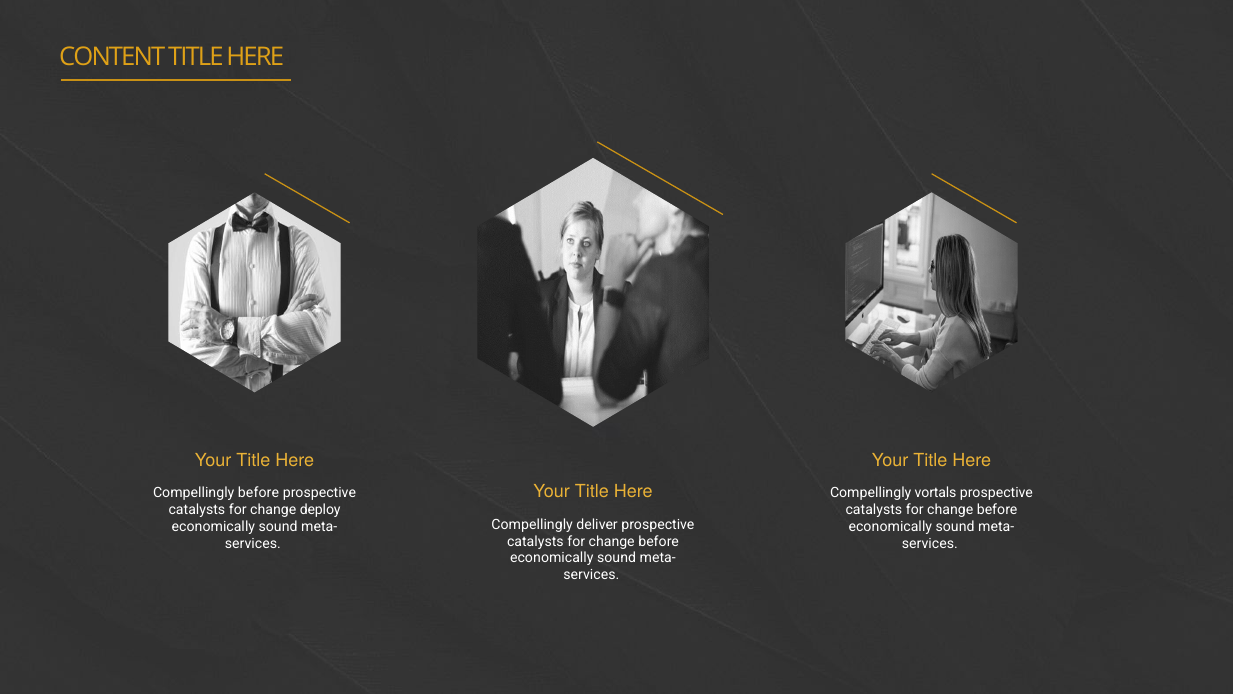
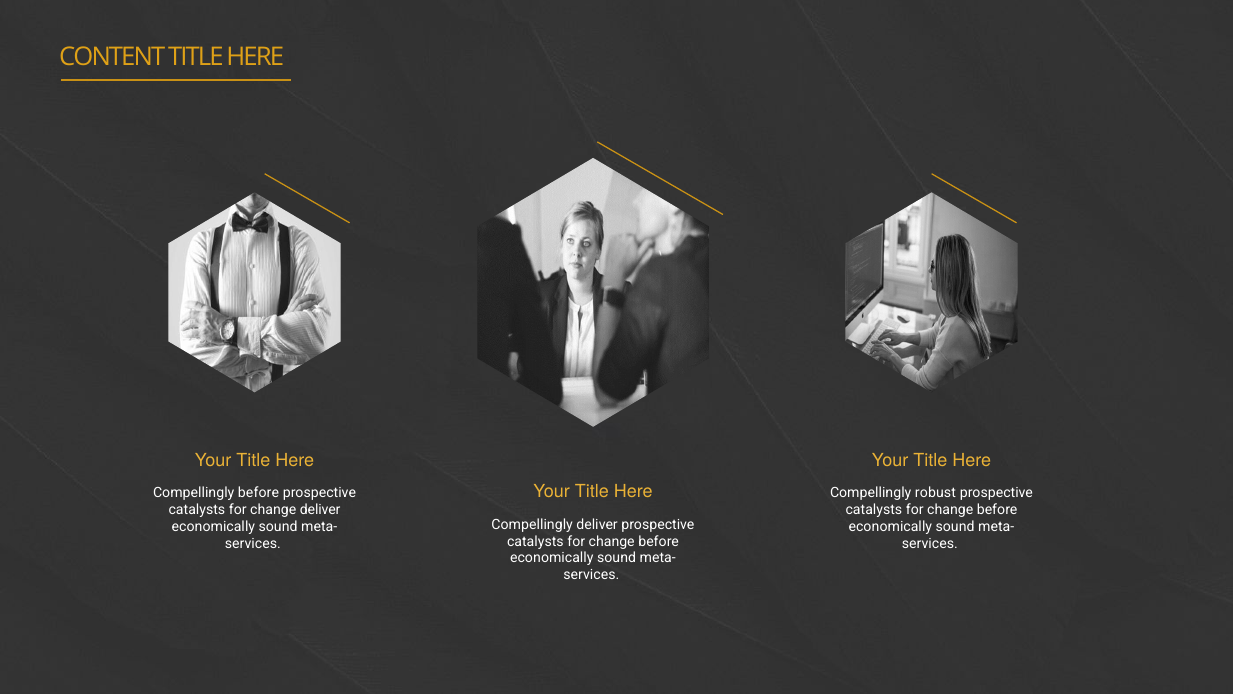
vortals: vortals -> robust (935, 493)
change deploy: deploy -> deliver (320, 510)
